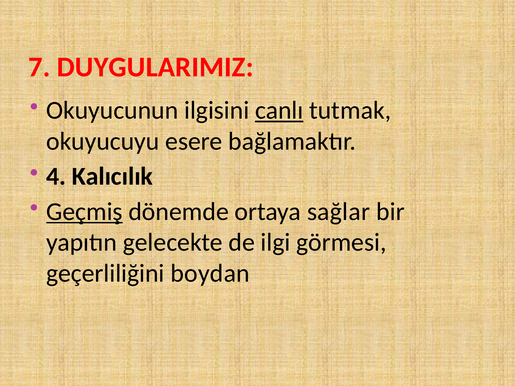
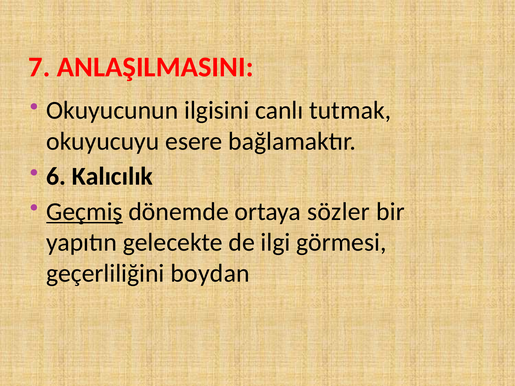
DUYGULARIMIZ: DUYGULARIMIZ -> ANLAŞILMASINI (155, 67)
canlı underline: present -> none (279, 110)
4: 4 -> 6 (56, 177)
sağlar: sağlar -> sözler (338, 212)
